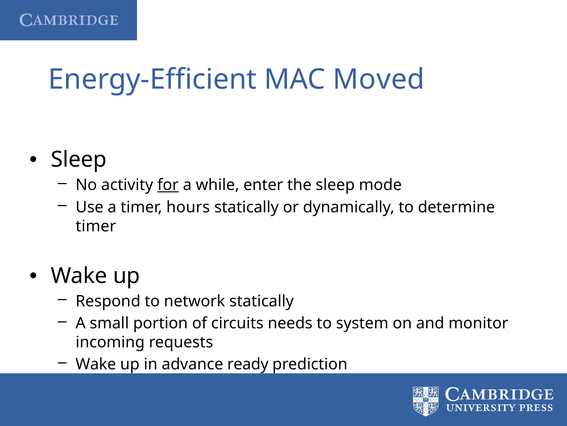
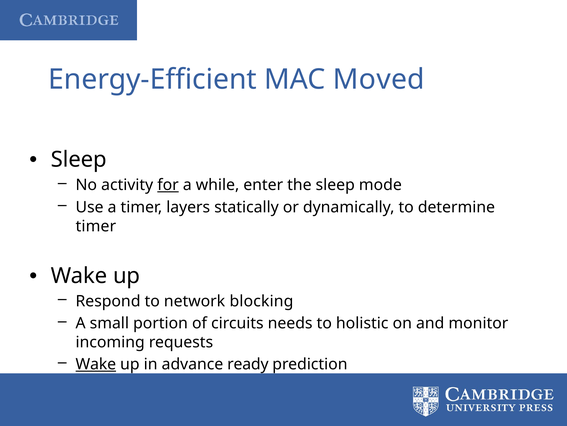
hours: hours -> layers (188, 207)
network statically: statically -> blocking (261, 301)
system: system -> holistic (362, 323)
Wake underline: none -> present (96, 364)
